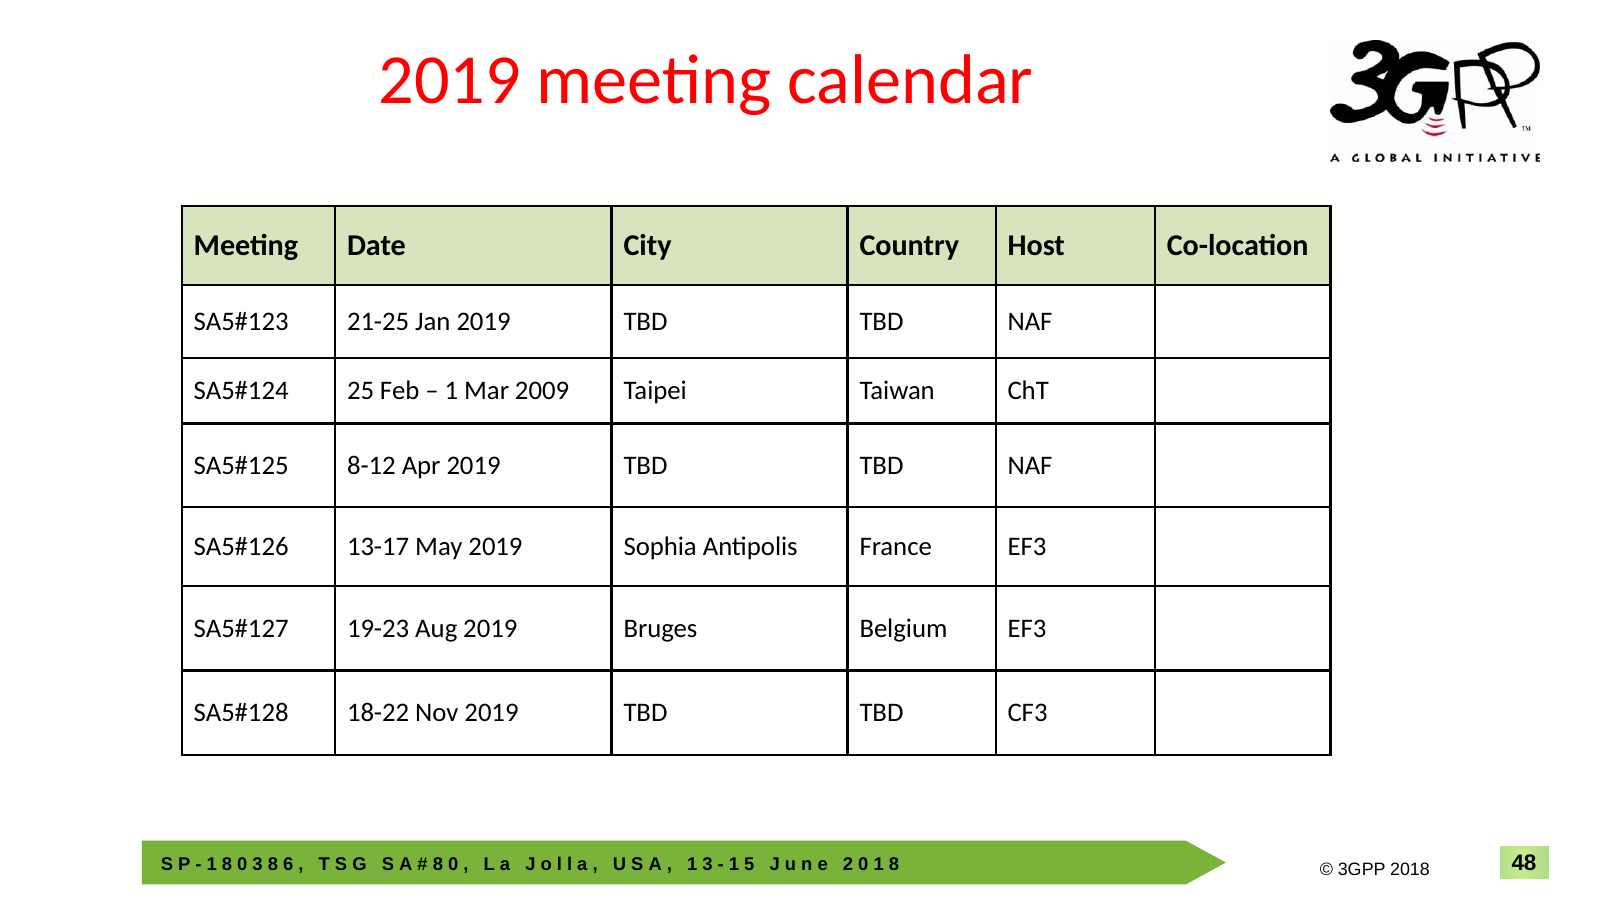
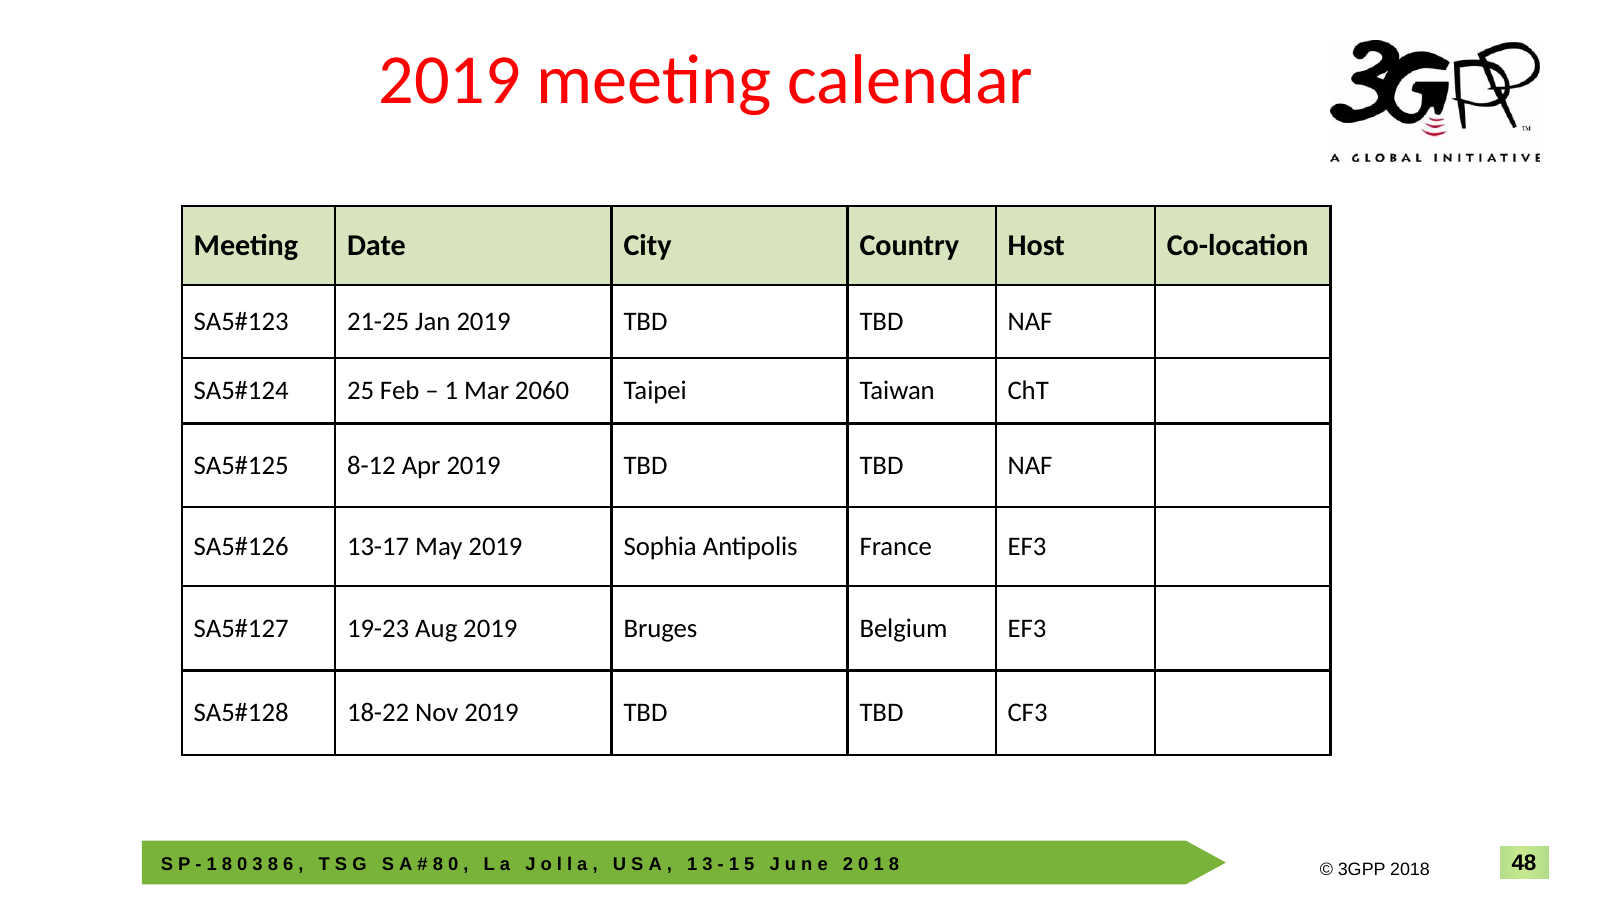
2009: 2009 -> 2060 (542, 391)
